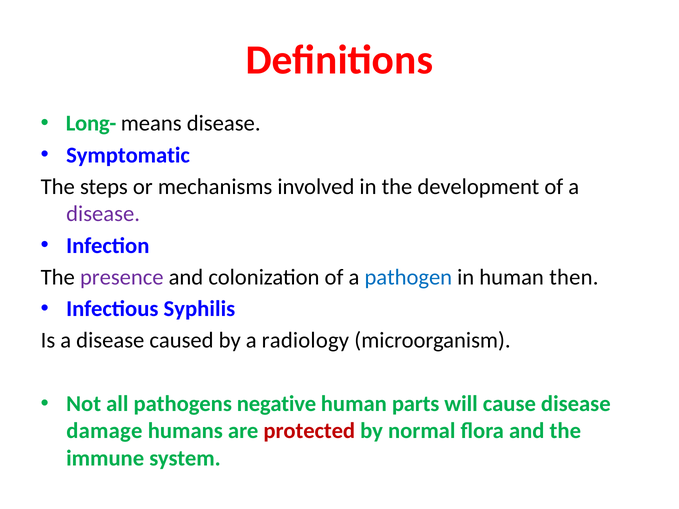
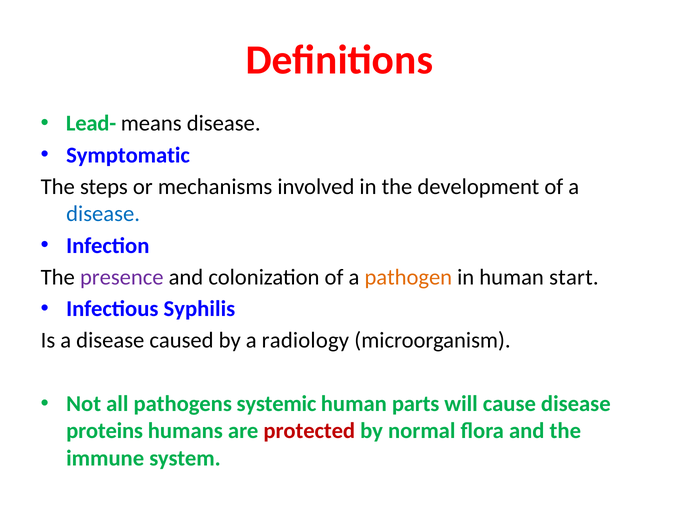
Long-: Long- -> Lead- (91, 123)
disease colour: purple -> blue (103, 214)
pathogen colour: blue -> orange (408, 277)
then: then -> start (574, 277)
negative: negative -> systemic (277, 404)
damage: damage -> proteins (105, 431)
